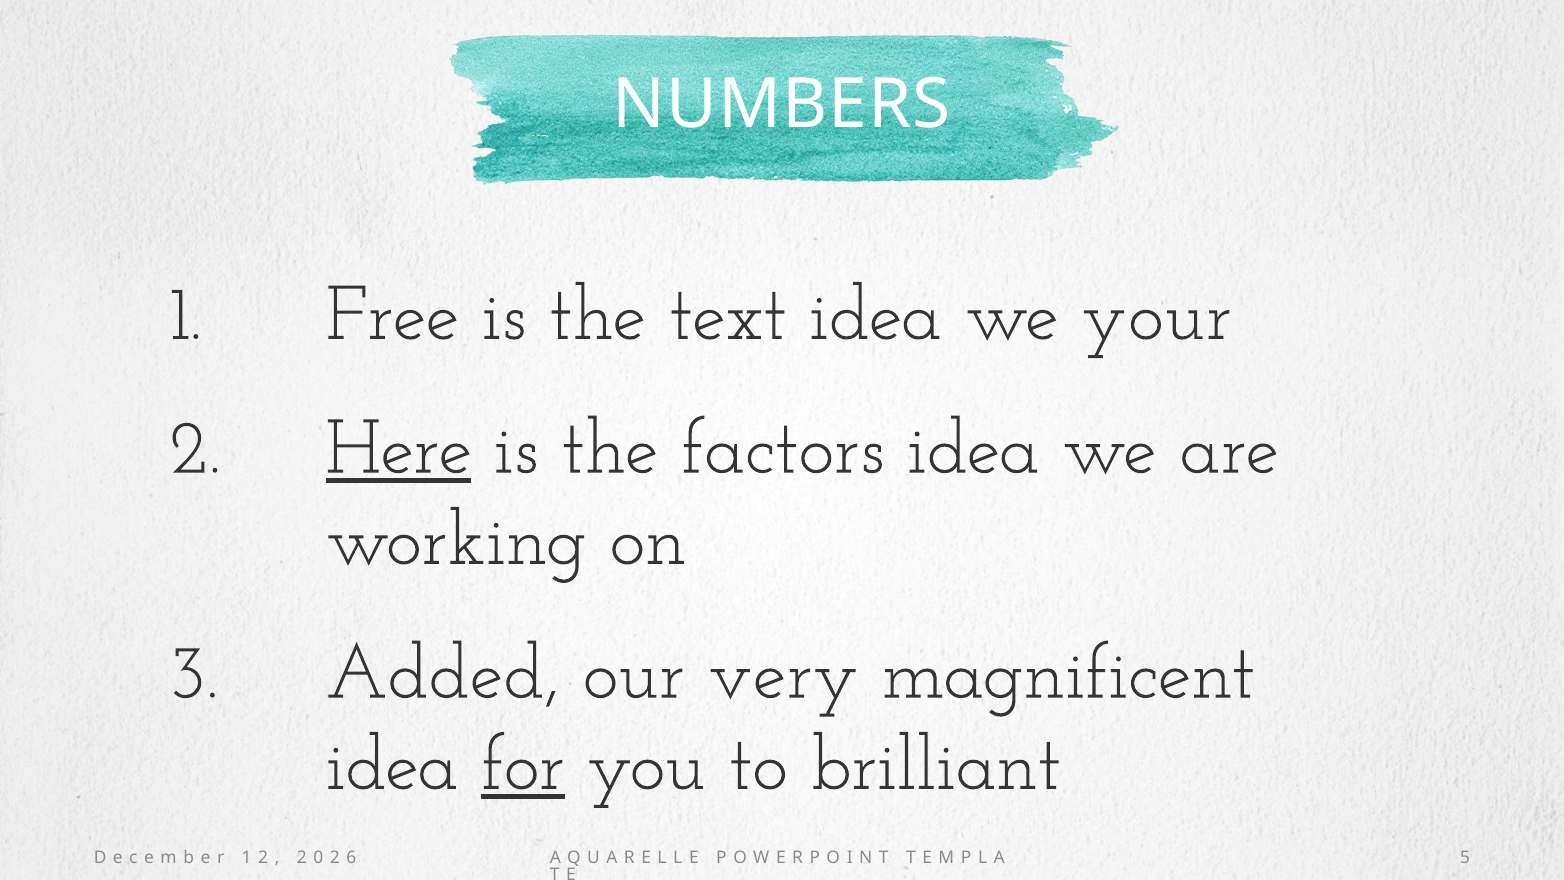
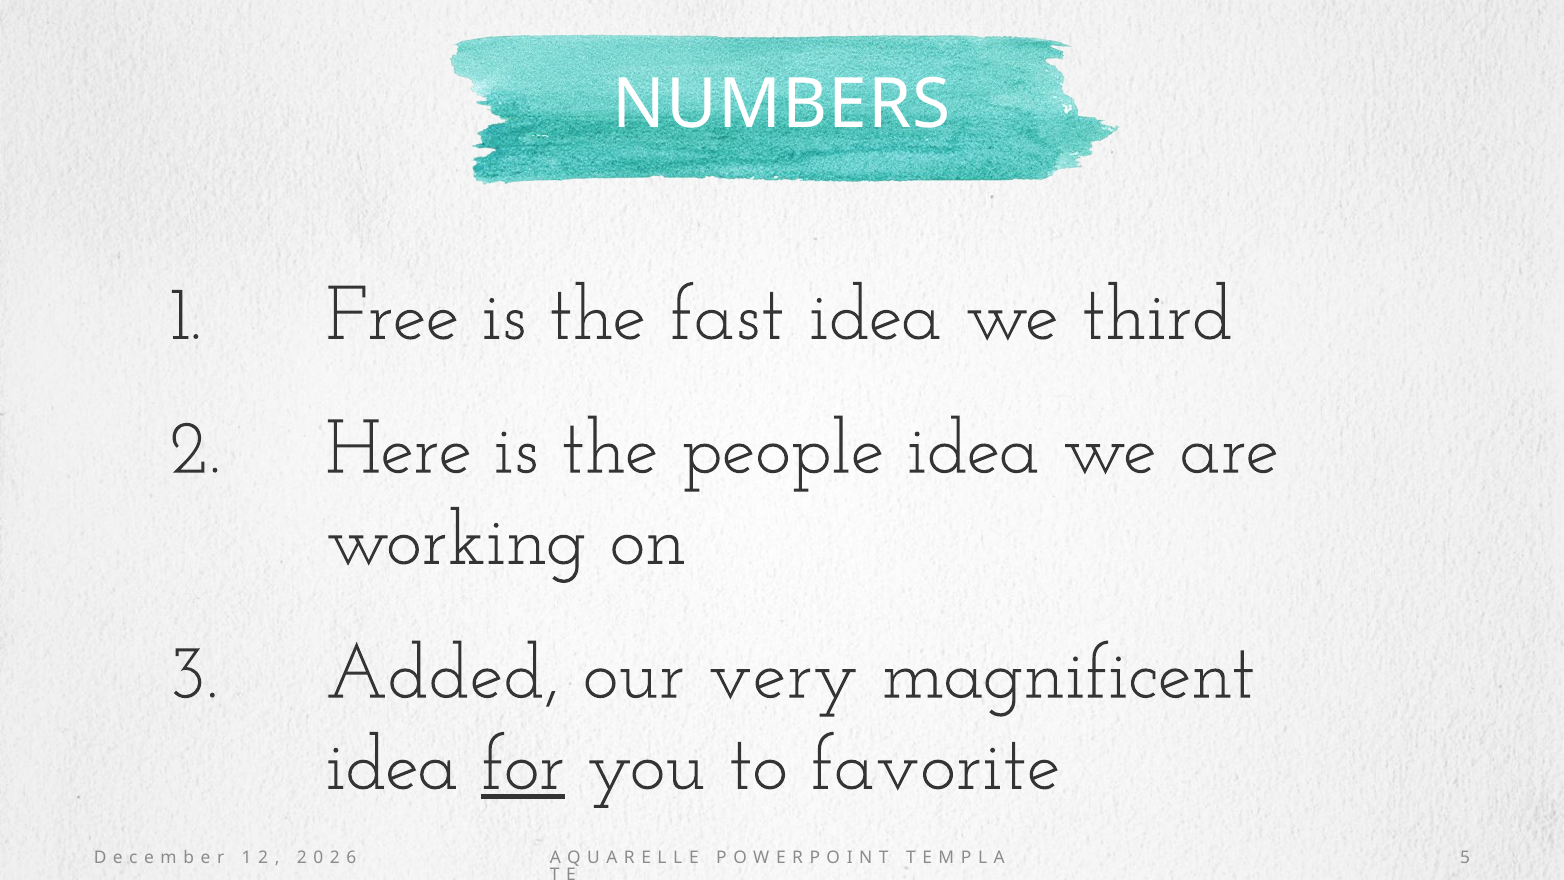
text: text -> fast (727, 314)
your: your -> third (1157, 314)
Here underline: present -> none (399, 447)
factors: factors -> people (783, 447)
brilliant: brilliant -> favorite (936, 764)
